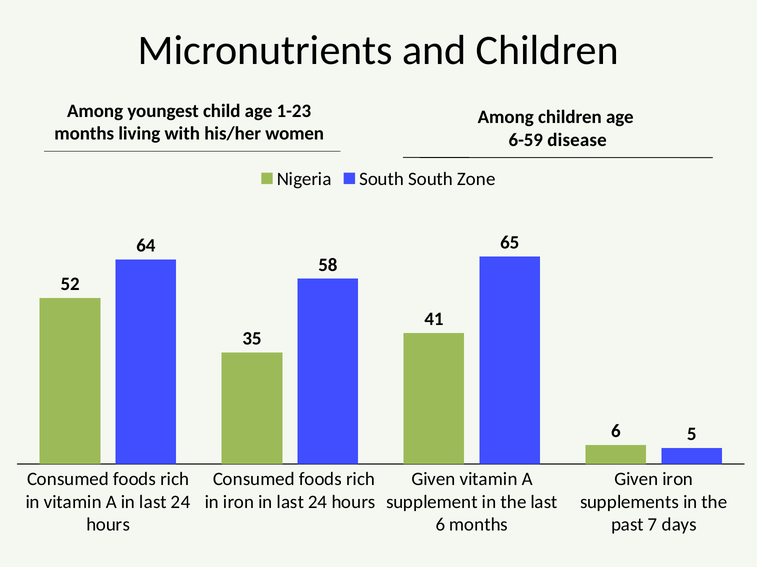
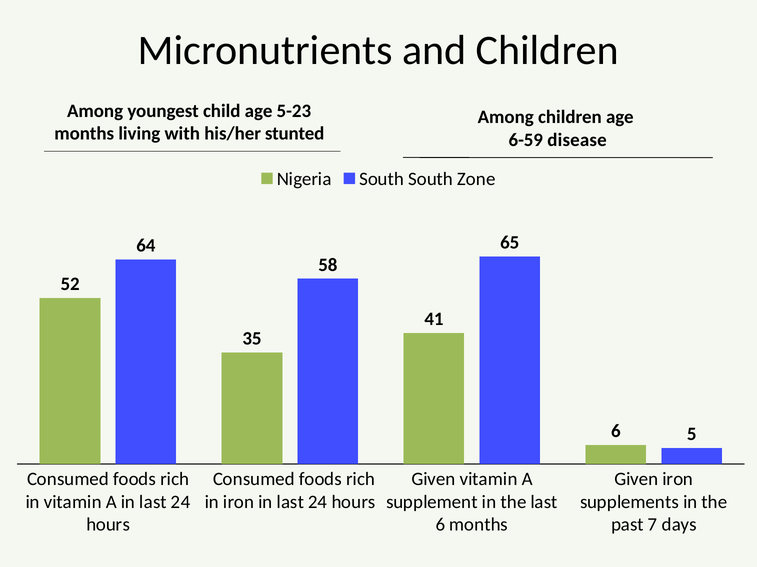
1-23: 1-23 -> 5-23 (294, 111)
women: women -> stunted (295, 134)
